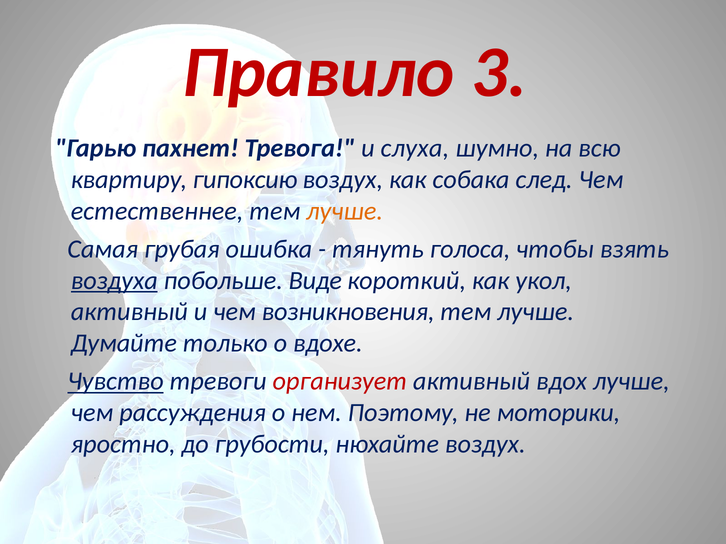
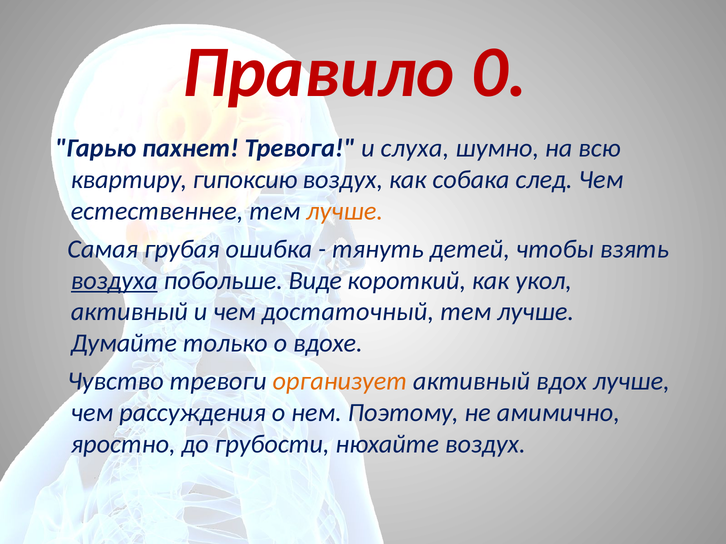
3: 3 -> 0 (499, 72)
голоса: голоса -> детей (470, 249)
возникновения: возникновения -> достаточный (348, 312)
Чувство underline: present -> none (116, 382)
организует colour: red -> orange (340, 382)
моторики: моторики -> амимично (558, 413)
